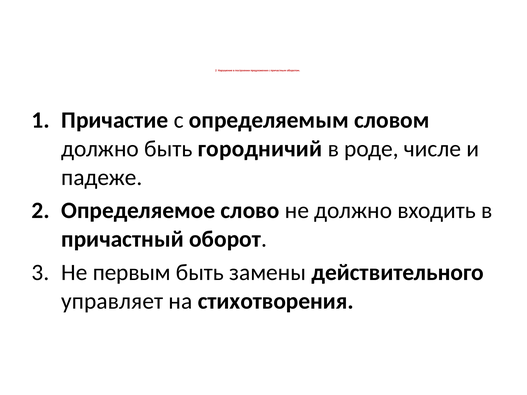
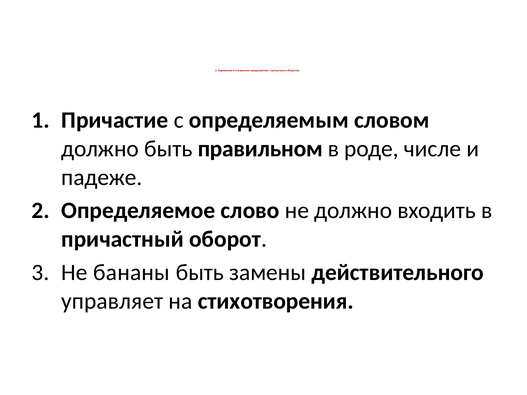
городничий: городничий -> правильном (260, 149)
первым: первым -> бананы (132, 273)
